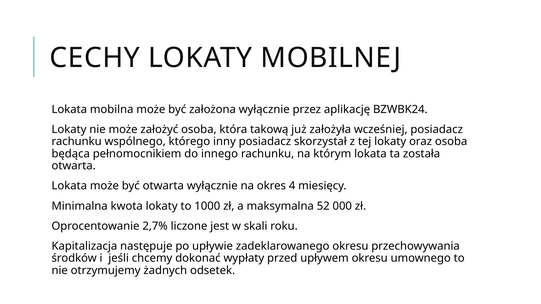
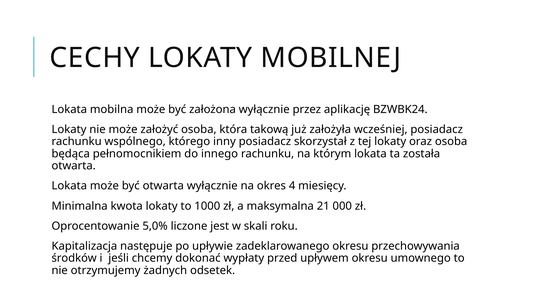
52: 52 -> 21 (323, 206)
2,7%: 2,7% -> 5,0% (155, 226)
